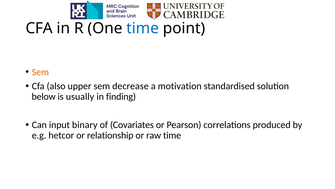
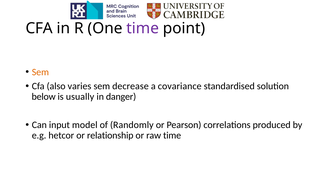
time colour: blue -> purple (143, 28)
upper: upper -> varies (79, 86)
motivation: motivation -> covariance (180, 86)
finding: finding -> danger (121, 96)
binary: binary -> model (85, 125)
Covariates: Covariates -> Randomly (132, 125)
